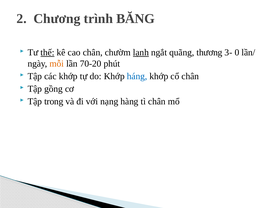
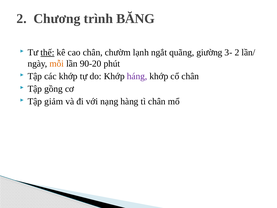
lạnh underline: present -> none (141, 52)
thương: thương -> giường (209, 52)
3- 0: 0 -> 2 (237, 52)
70-20: 70-20 -> 90-20 (91, 64)
háng colour: blue -> purple (137, 76)
trong: trong -> giảm (54, 101)
